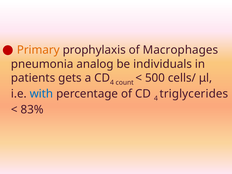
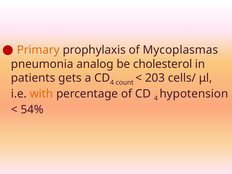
Macrophages: Macrophages -> Mycoplasmas (180, 50)
individuals: individuals -> cholesterol (163, 64)
500: 500 -> 203 (155, 78)
with colour: blue -> orange (41, 94)
triglycerides: triglycerides -> hypotension (194, 94)
83%: 83% -> 54% (32, 110)
